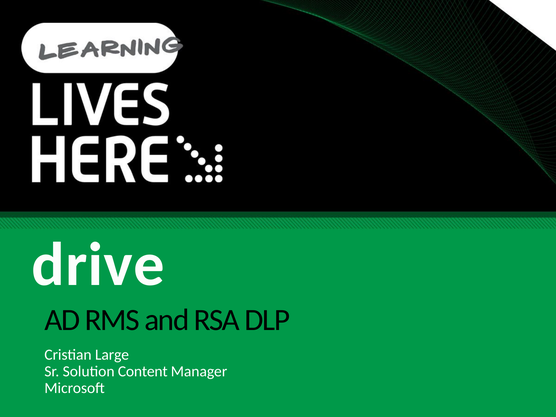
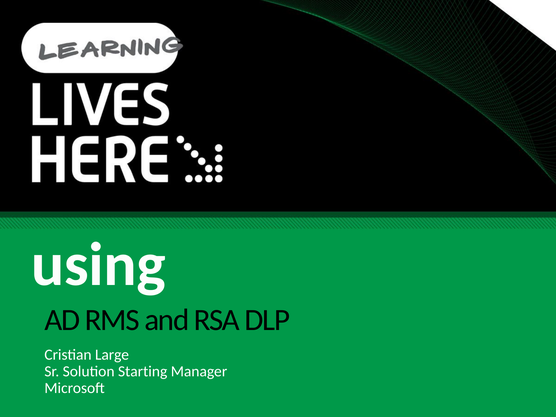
drive: drive -> using (98, 265)
Content: Content -> Starting (143, 371)
